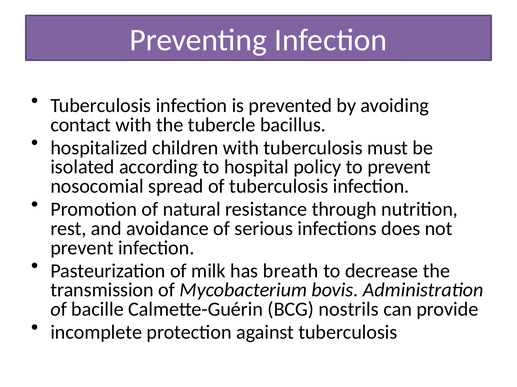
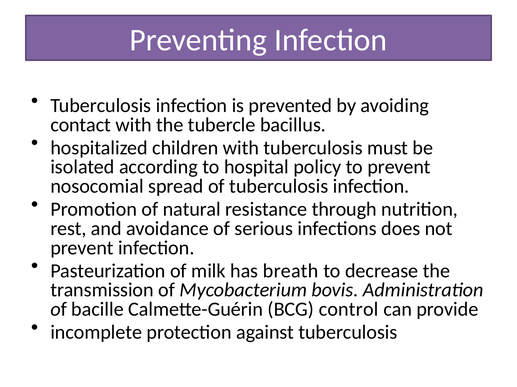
nostrils: nostrils -> control (349, 310)
